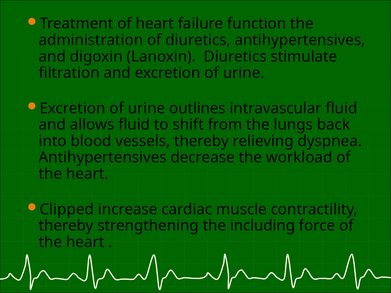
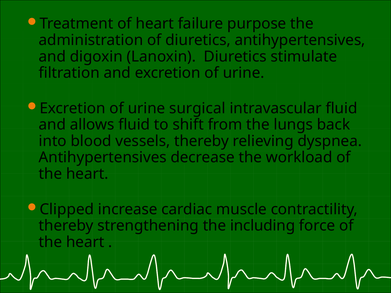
function: function -> purpose (257, 24)
outlines: outlines -> surgical (197, 108)
